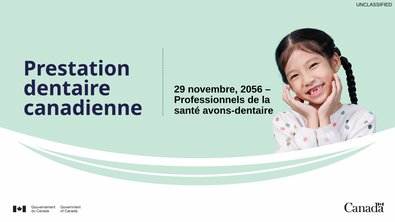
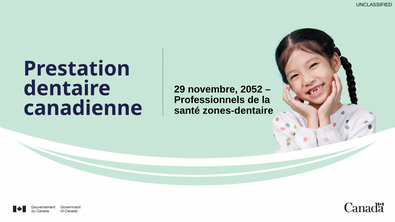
2056: 2056 -> 2052 (251, 89)
avons-dentaire: avons-dentaire -> zones-dentaire (238, 111)
